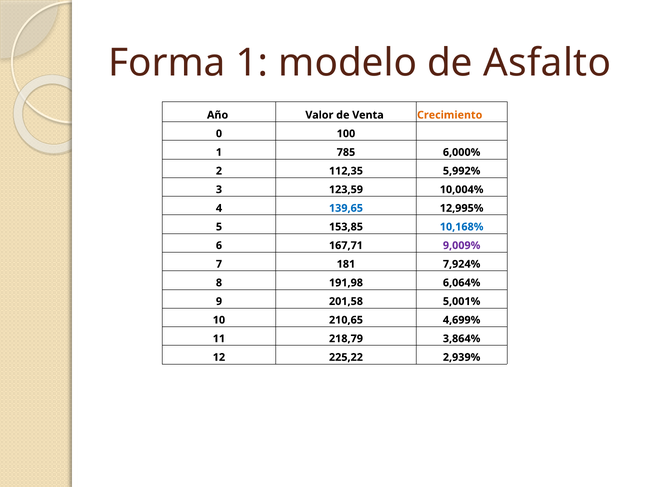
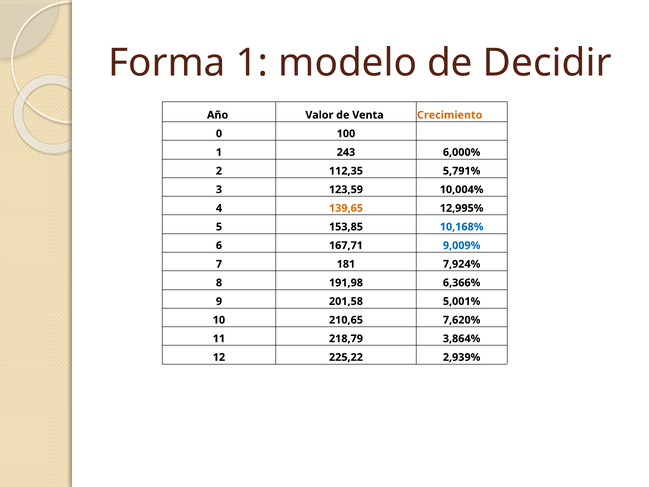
Asfalto: Asfalto -> Decidir (547, 63)
785: 785 -> 243 (346, 152)
5,992%: 5,992% -> 5,791% (462, 171)
139,65 colour: blue -> orange (346, 208)
9,009% colour: purple -> blue (462, 245)
6,064%: 6,064% -> 6,366% (462, 283)
4,699%: 4,699% -> 7,620% (462, 320)
